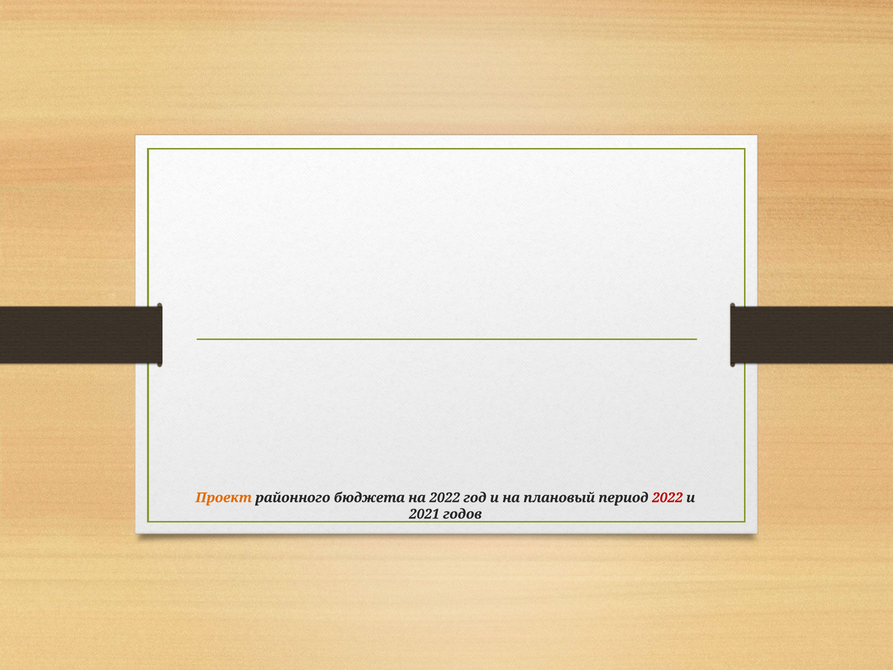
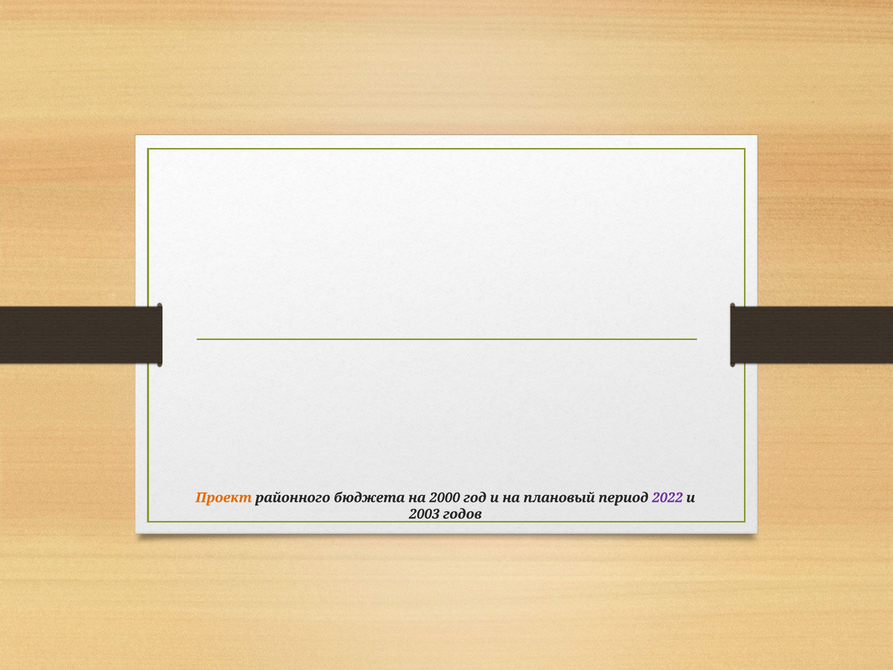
на 2022: 2022 -> 2000 (445, 498)
2022 colour: red -> purple (667, 498)
2021: 2021 -> 2003 (424, 514)
